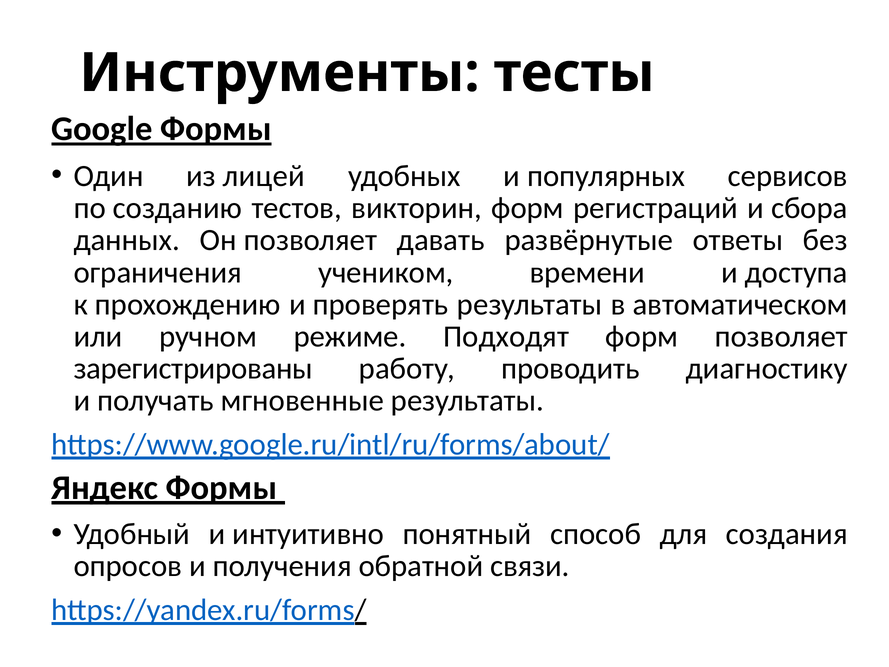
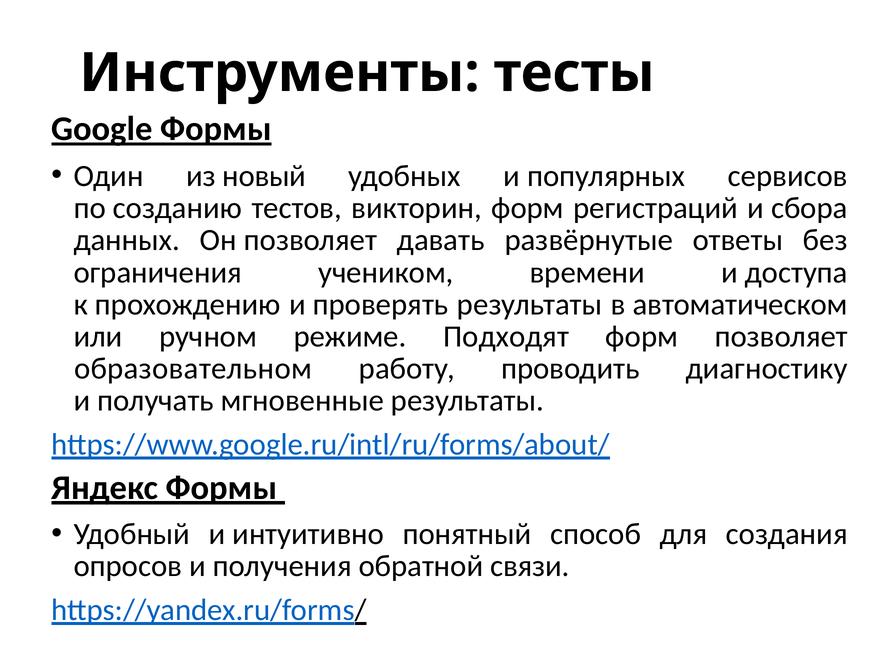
лицей: лицей -> новый (264, 176)
зарегистрированы: зарегистрированы -> образовательном (193, 369)
